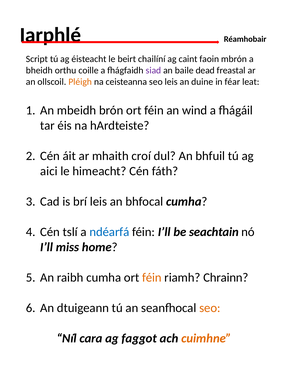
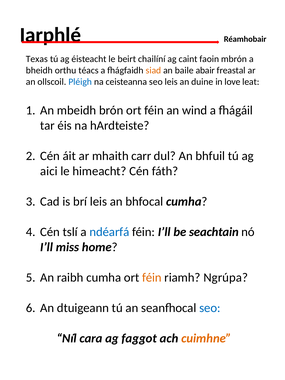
Script: Script -> Texas (37, 59)
coille: coille -> téacs (88, 70)
siad colour: purple -> orange (153, 70)
dead: dead -> abair (205, 70)
Pléigh colour: orange -> blue (80, 82)
féar: féar -> love (232, 82)
croí: croí -> carr (141, 156)
Chrainn: Chrainn -> Ngrúpa (226, 278)
seo colour: orange -> blue (210, 308)
